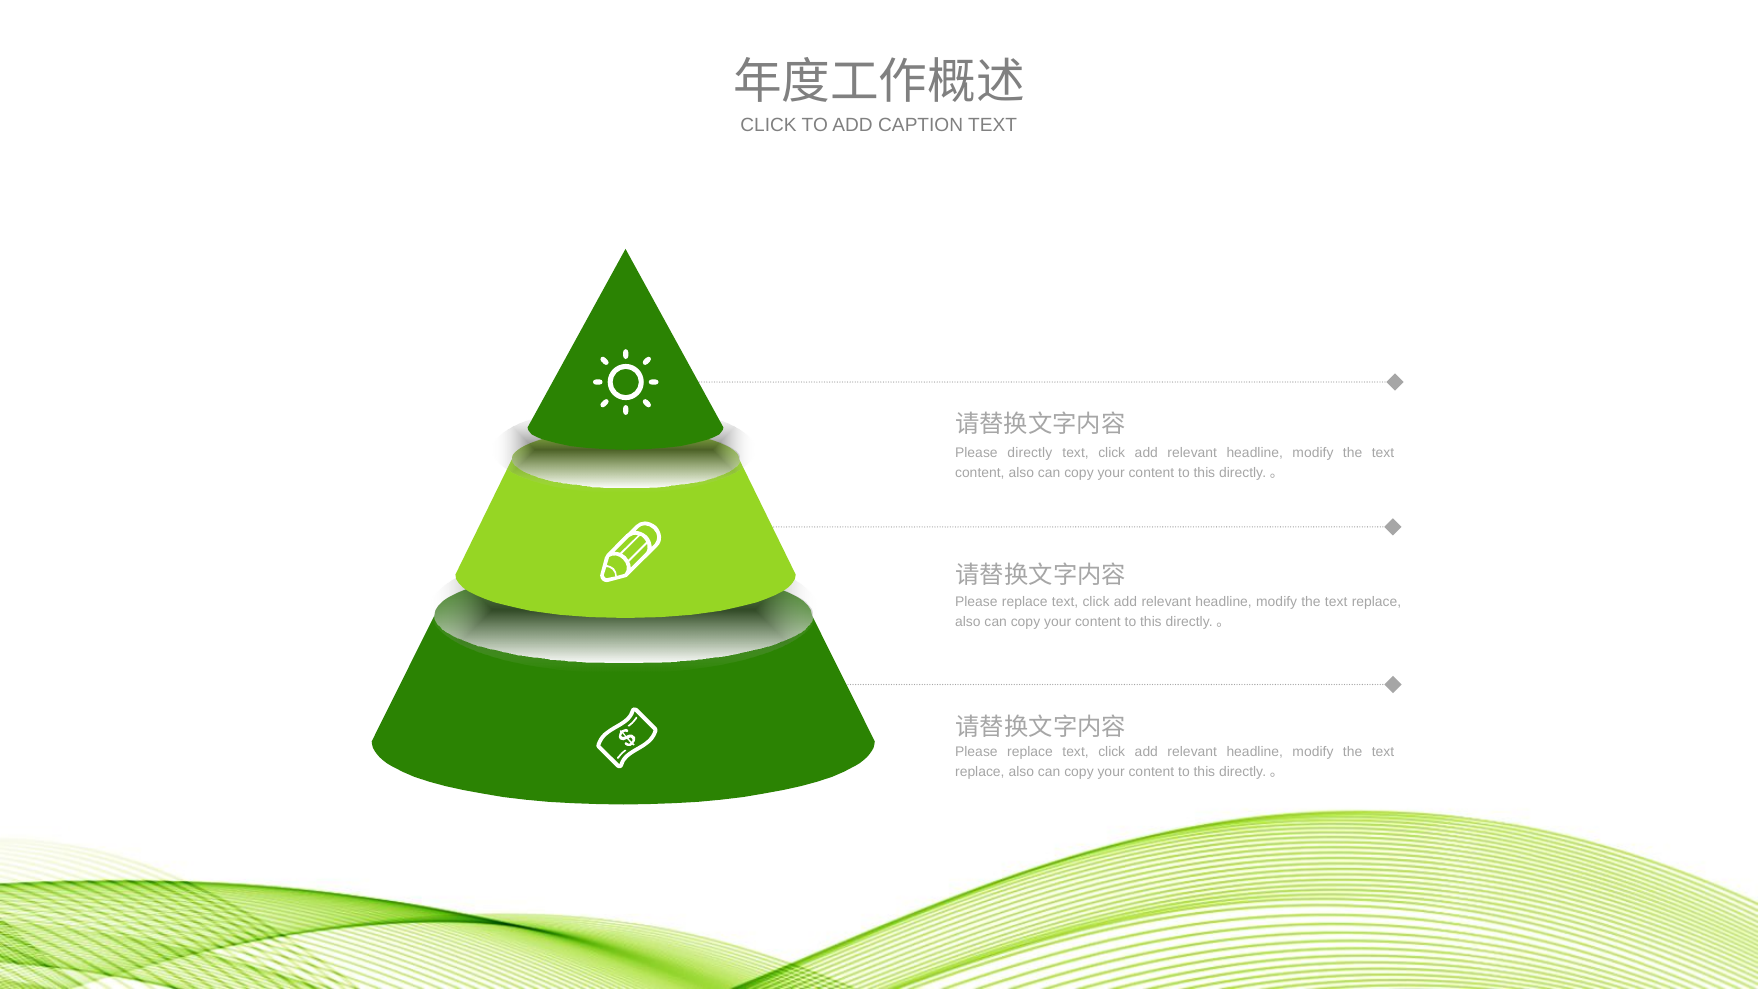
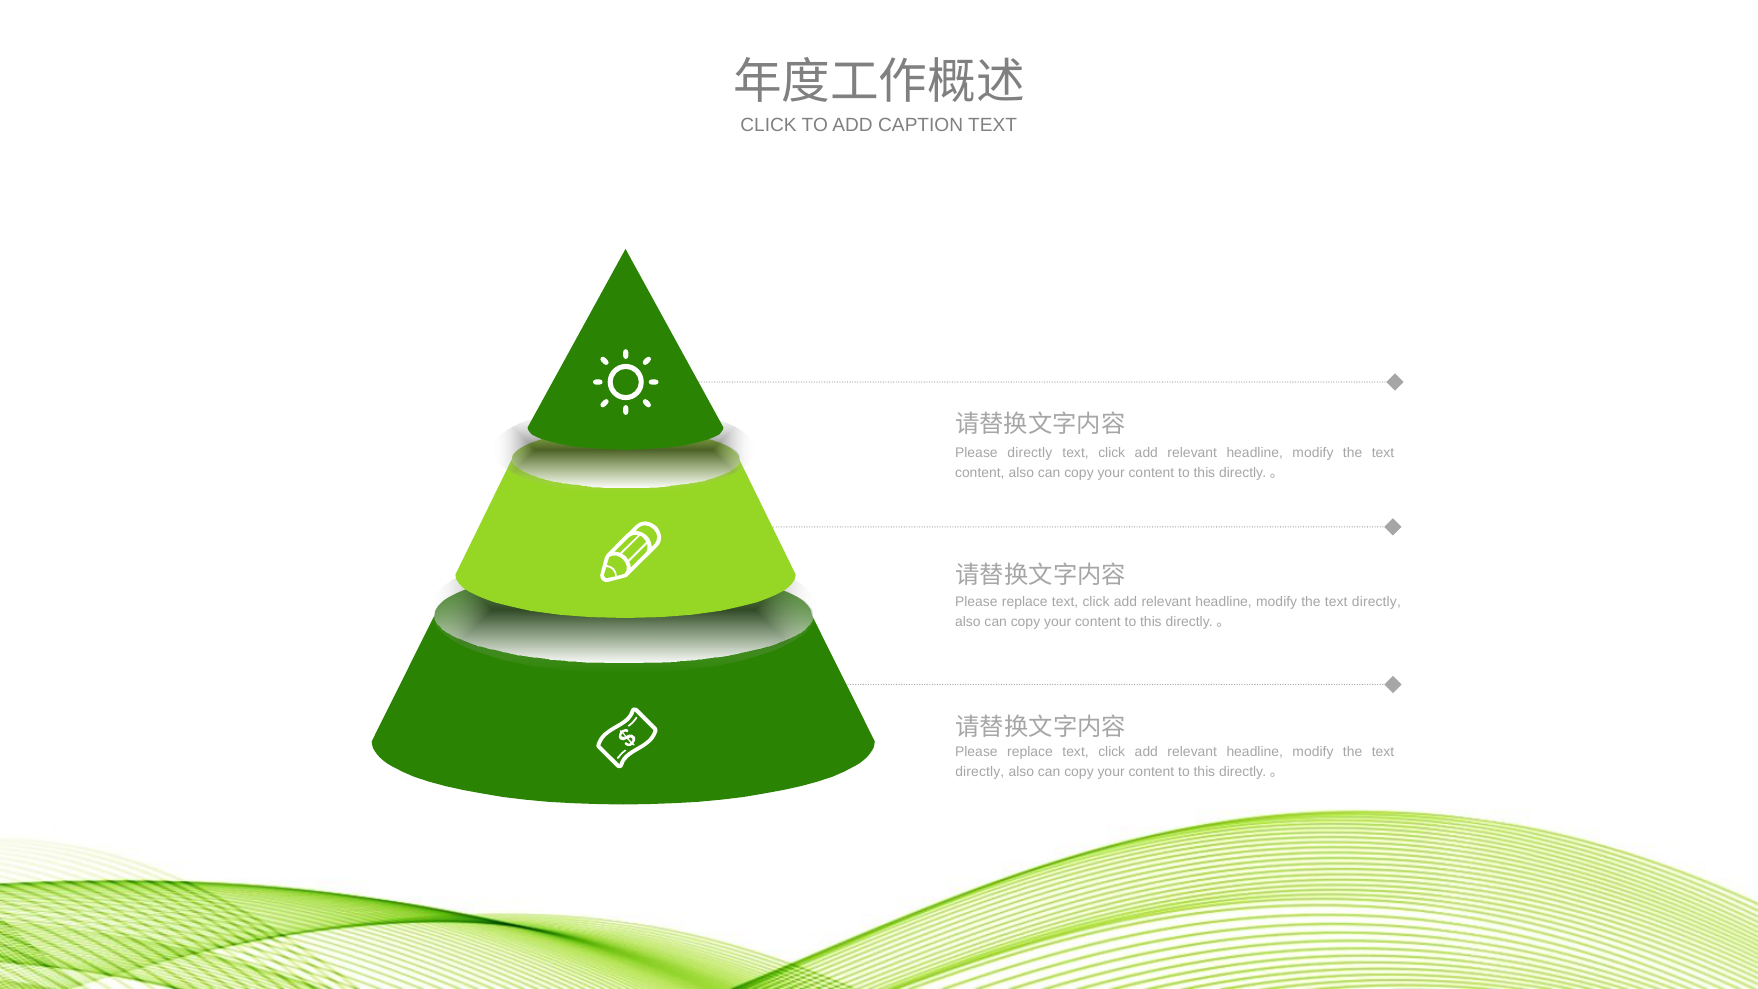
replace: replace -> directly (1376, 602)
replace: replace -> directly (980, 771)
